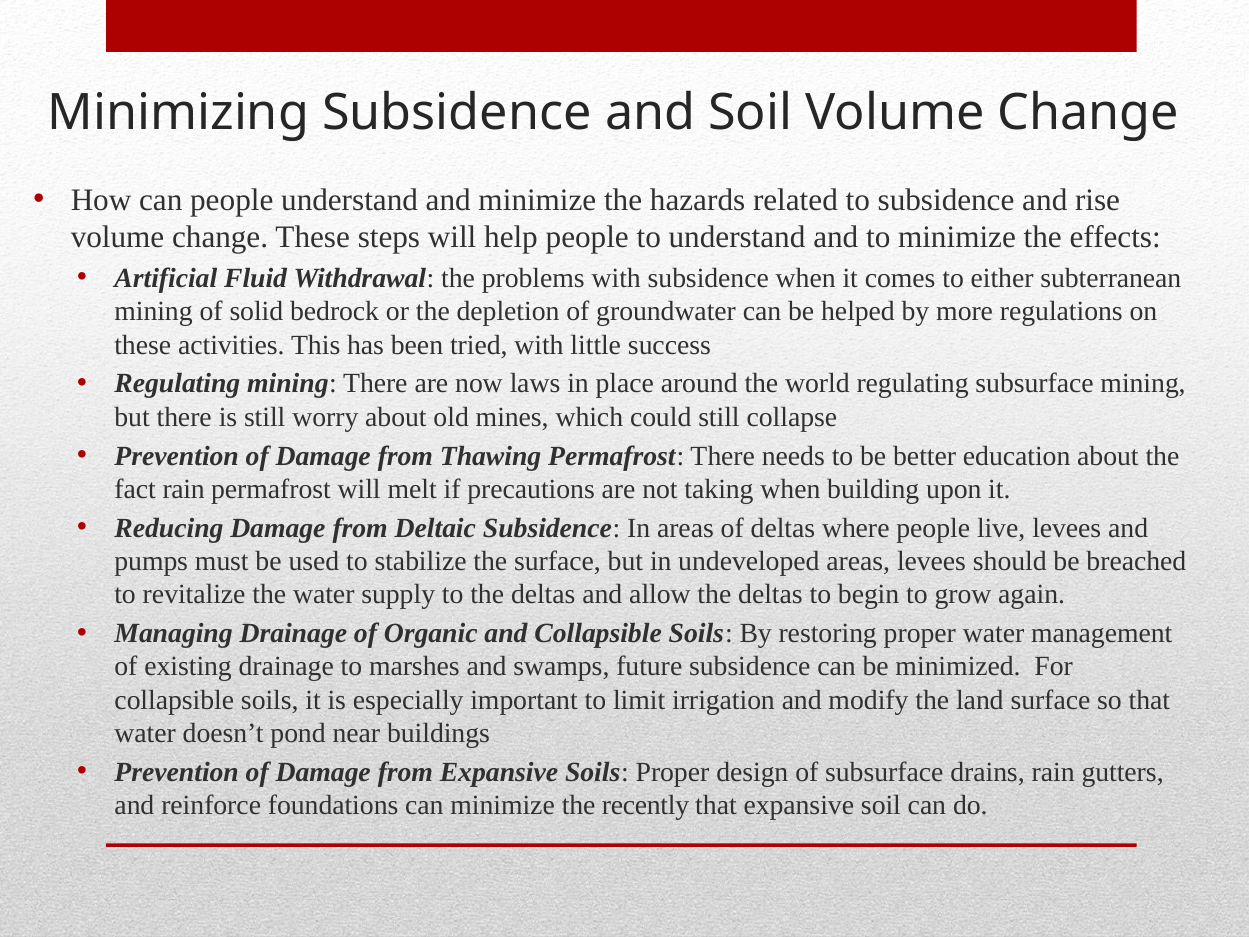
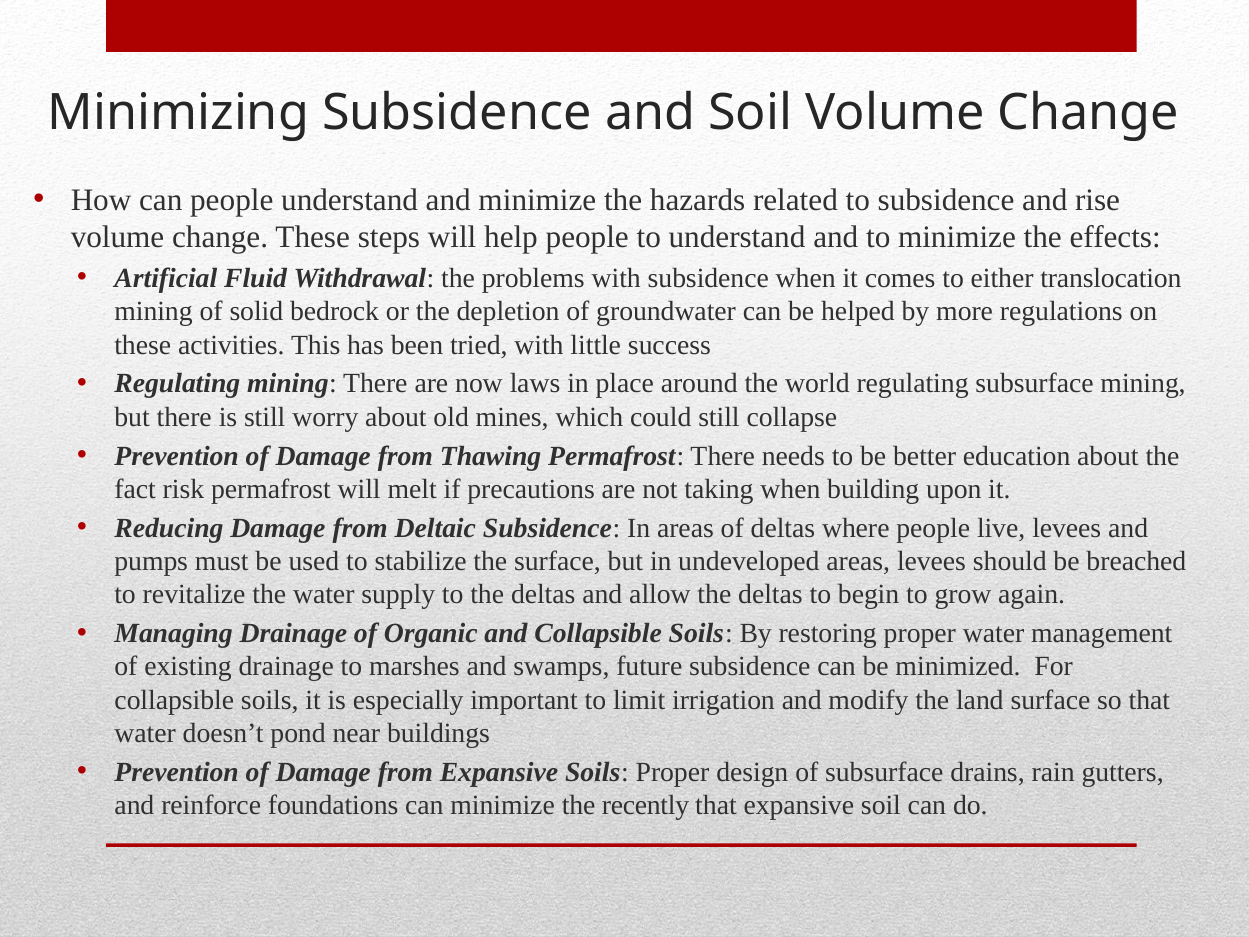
subterranean: subterranean -> translocation (1111, 278)
fact rain: rain -> risk (183, 489)
